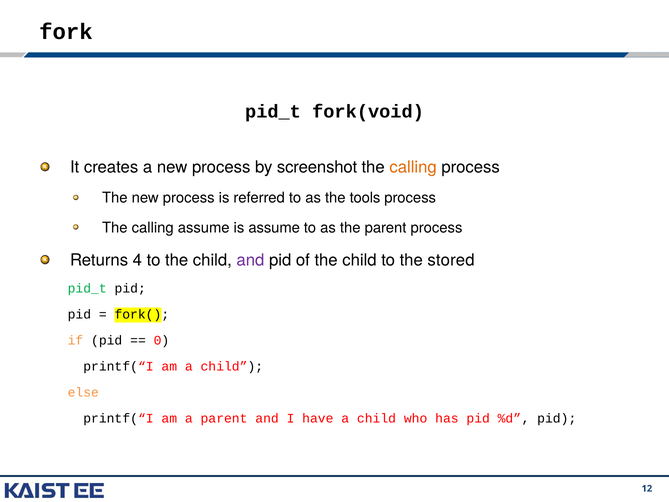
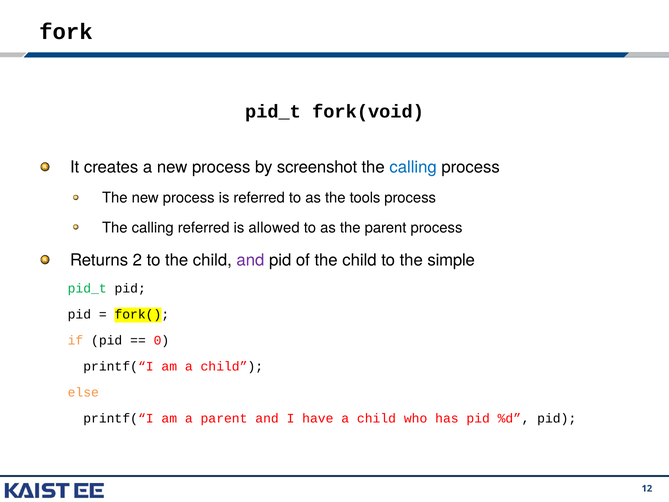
calling colour: orange -> blue (413, 167)
calling assume: assume -> referred (204, 228)
is assume: assume -> allowed (274, 228)
4: 4 -> 2 (137, 260)
stored: stored -> simple (451, 260)
